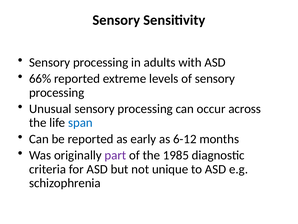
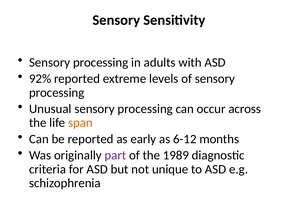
66%: 66% -> 92% (40, 78)
span colour: blue -> orange (80, 122)
1985: 1985 -> 1989 (176, 155)
